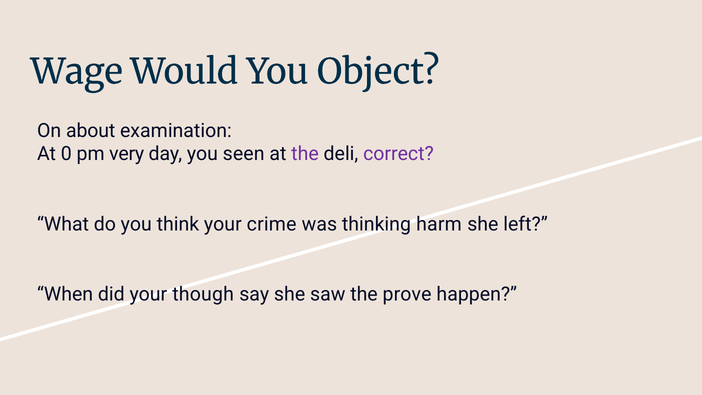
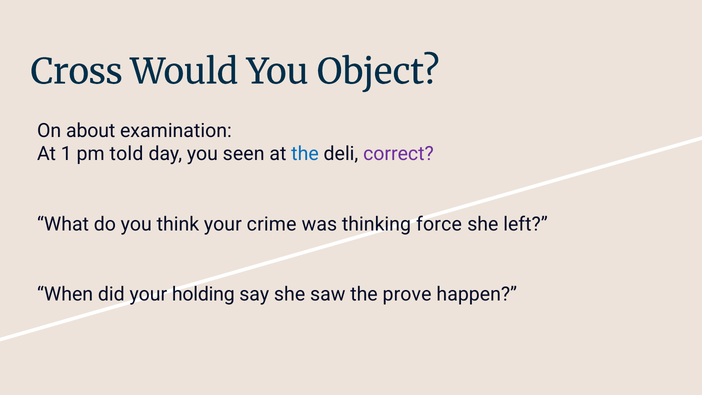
Wage: Wage -> Cross (77, 72)
0: 0 -> 1 (66, 154)
very: very -> told (127, 154)
the colour: purple -> blue (305, 154)
harm: harm -> force (439, 224)
though: though -> holding (203, 294)
